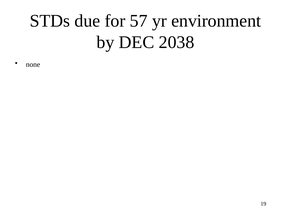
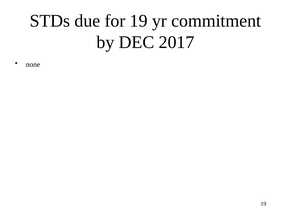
for 57: 57 -> 19 (139, 21)
environment: environment -> commitment (216, 21)
2038: 2038 -> 2017 (177, 42)
